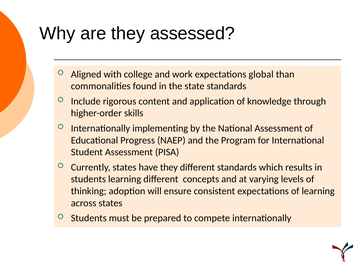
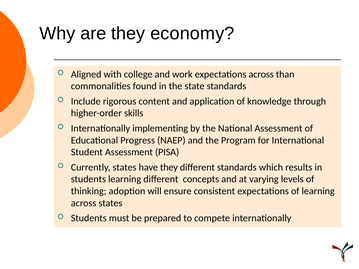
assessed: assessed -> economy (192, 34)
expectations global: global -> across (261, 74)
